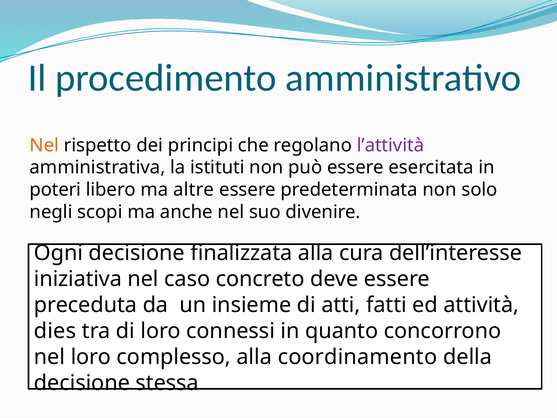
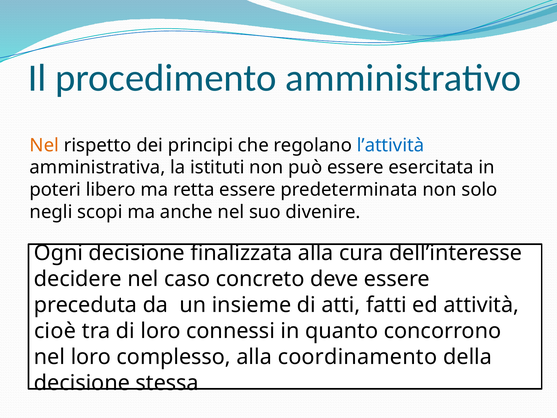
l’attività colour: purple -> blue (390, 145)
altre: altre -> retta (194, 190)
iniziativa: iniziativa -> decidere (78, 279)
dies: dies -> cioè (55, 331)
